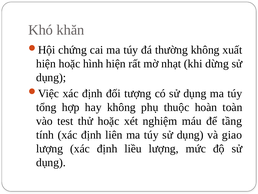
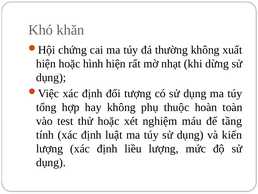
liên: liên -> luật (114, 135)
giao: giao -> kiến (232, 135)
